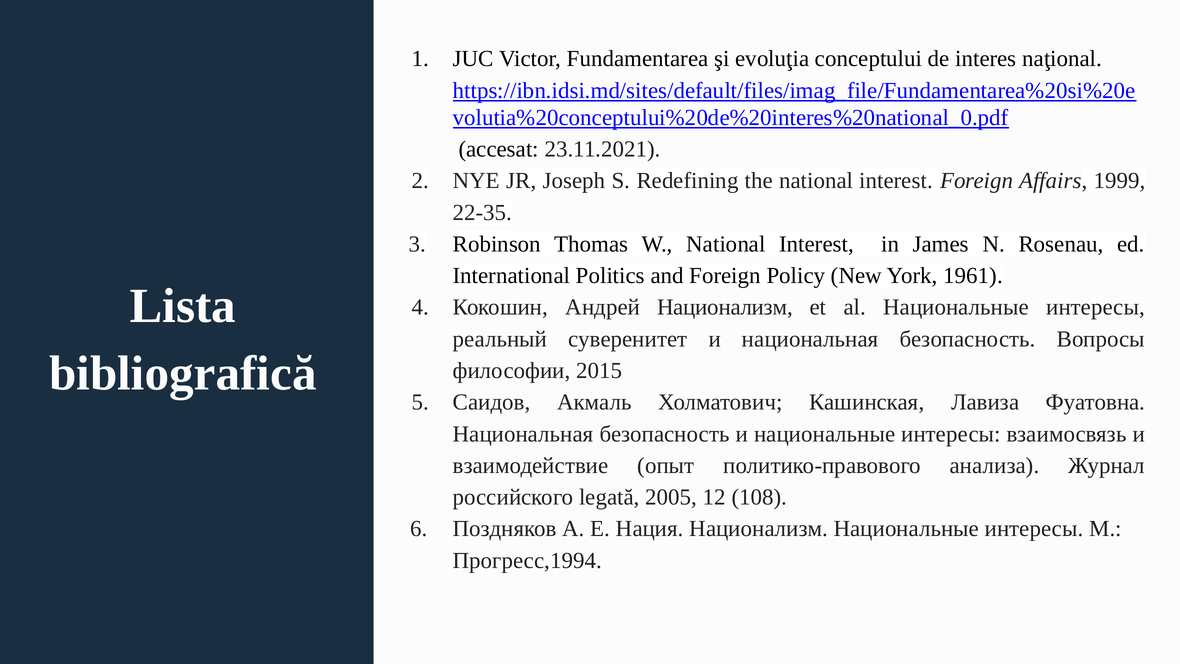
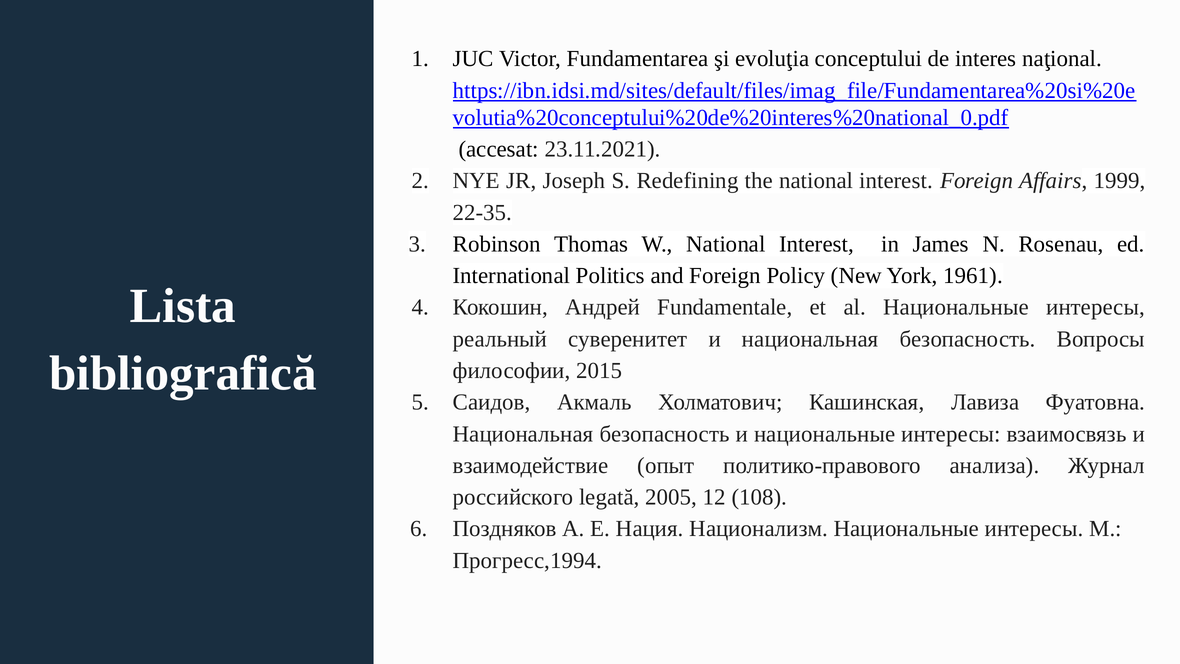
Андрей Национализм: Национализм -> Fundamentale (725, 307)
